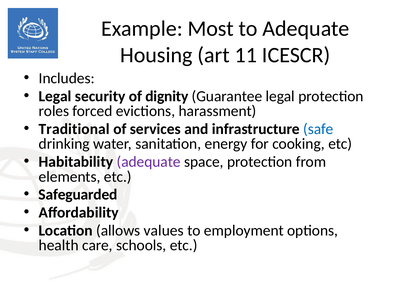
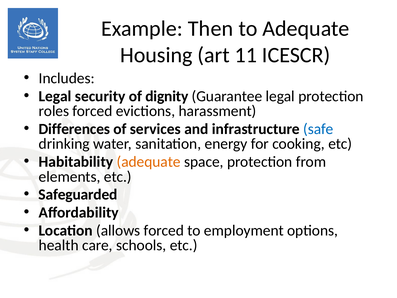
Most: Most -> Then (211, 29)
Traditional: Traditional -> Differences (74, 129)
adequate colour: purple -> orange (149, 162)
allows values: values -> forced (164, 230)
